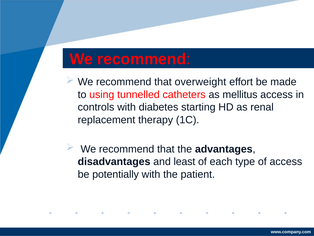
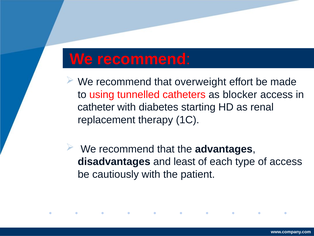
mellitus: mellitus -> blocker (240, 94)
controls: controls -> catheter (96, 107)
potentially: potentially -> cautiously (116, 174)
